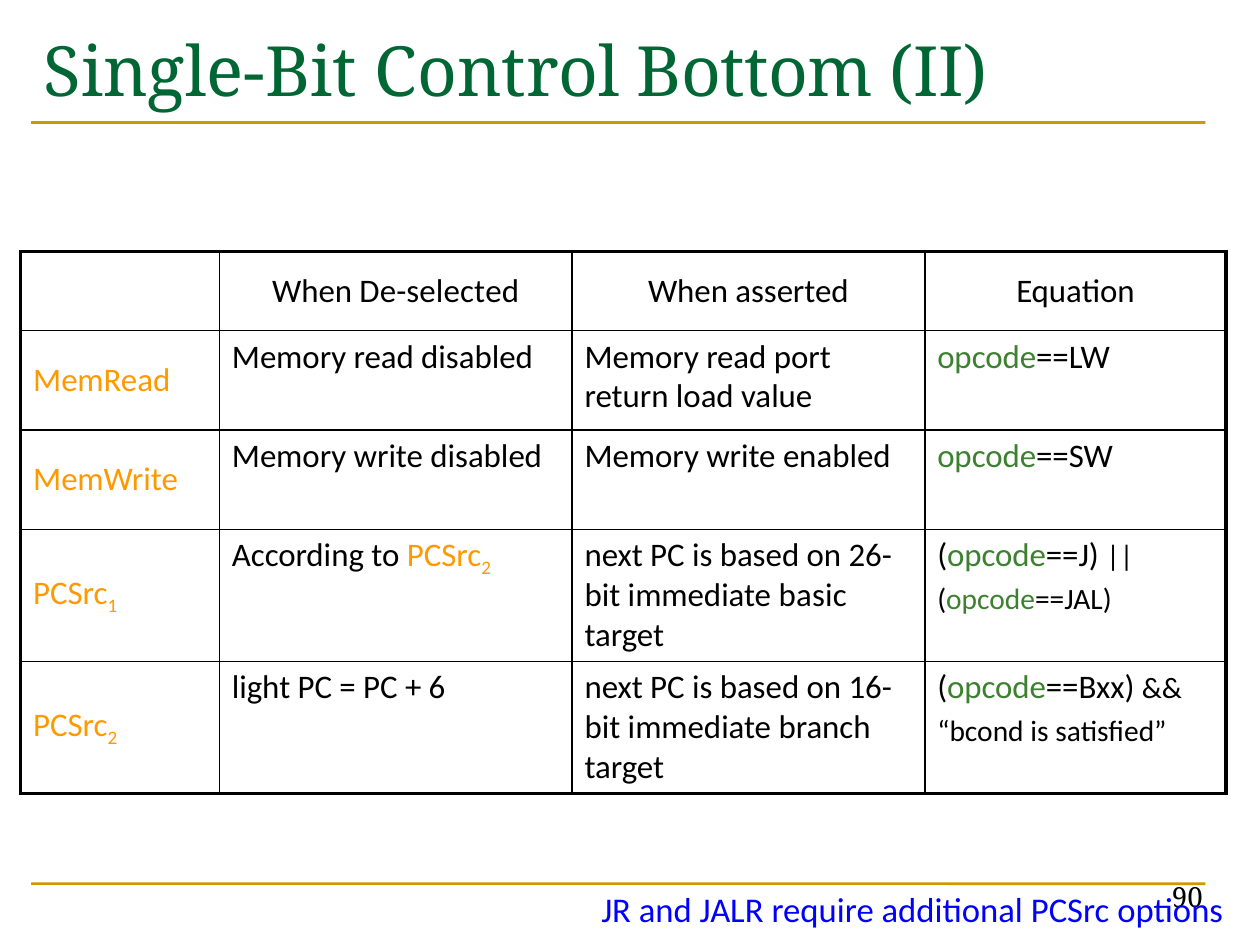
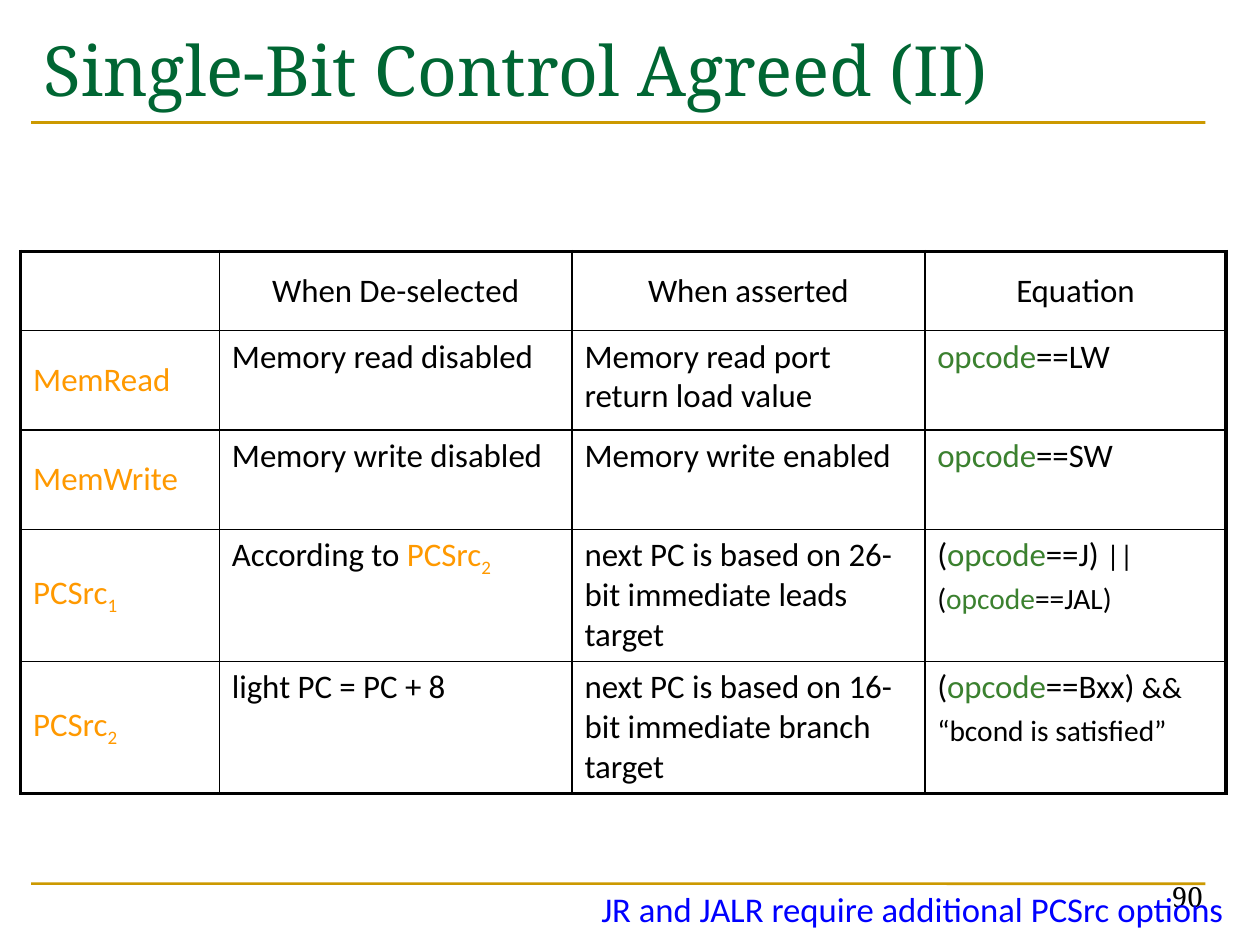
Bottom: Bottom -> Agreed (755, 73)
basic: basic -> leads (813, 596)
6: 6 -> 8 (437, 688)
